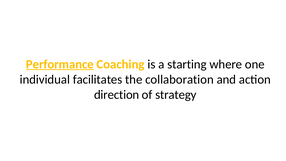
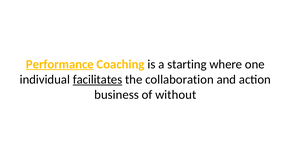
facilitates underline: none -> present (98, 79)
direction: direction -> business (117, 95)
strategy: strategy -> without (176, 95)
